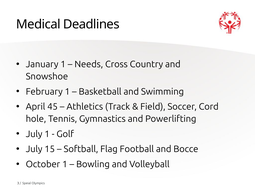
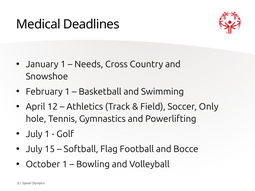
45: 45 -> 12 (53, 107)
Cord: Cord -> Only (209, 107)
